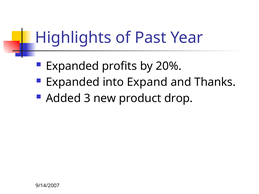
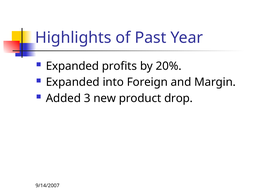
Expand: Expand -> Foreign (147, 82)
Thanks: Thanks -> Margin (215, 82)
